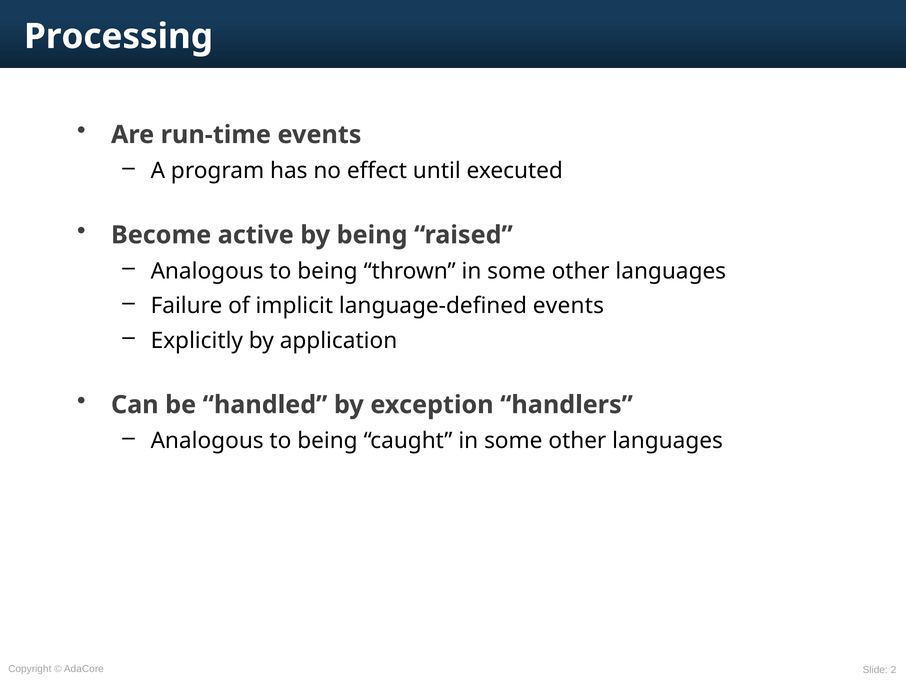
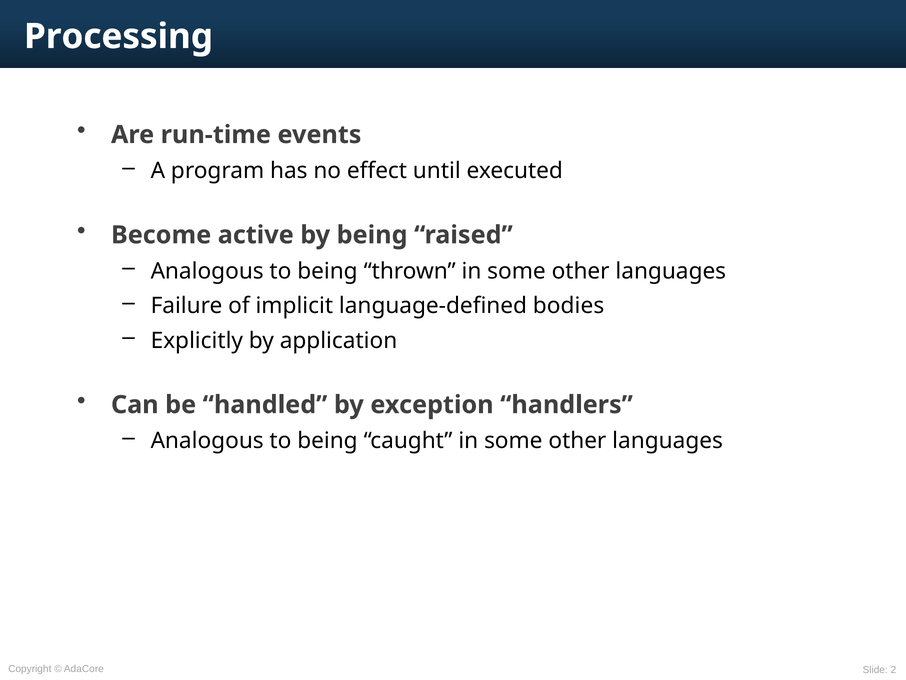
language-defined events: events -> bodies (569, 306)
